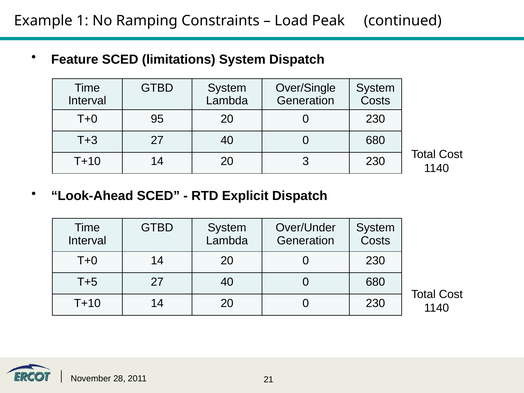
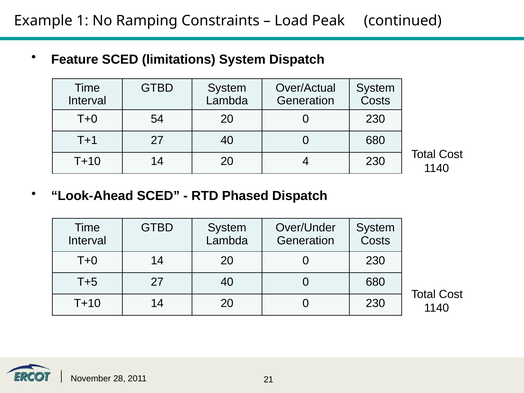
Over/Single: Over/Single -> Over/Actual (306, 88)
95: 95 -> 54 (157, 119)
T+3: T+3 -> T+1 (87, 140)
3: 3 -> 4 (306, 161)
Explicit: Explicit -> Phased (245, 196)
